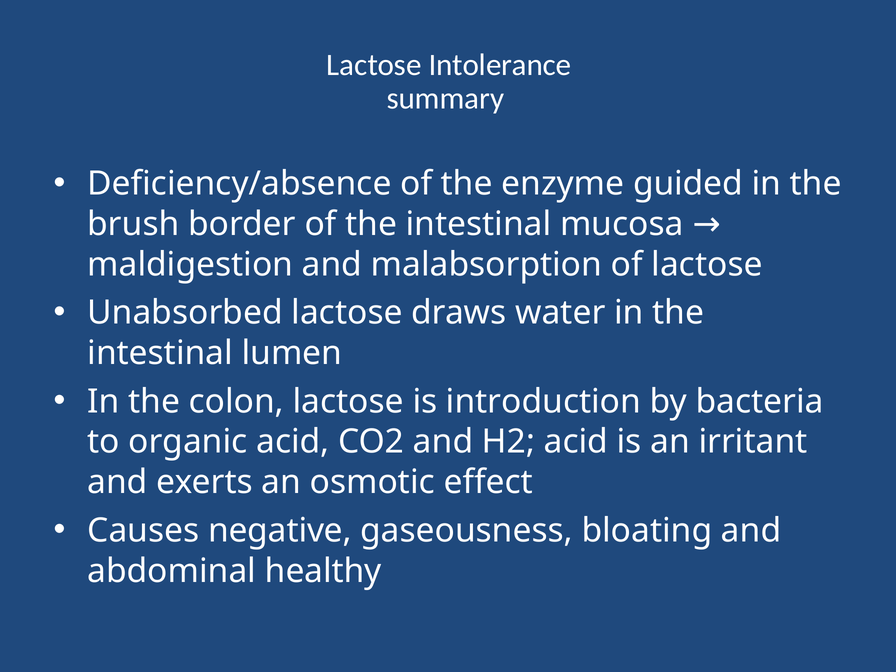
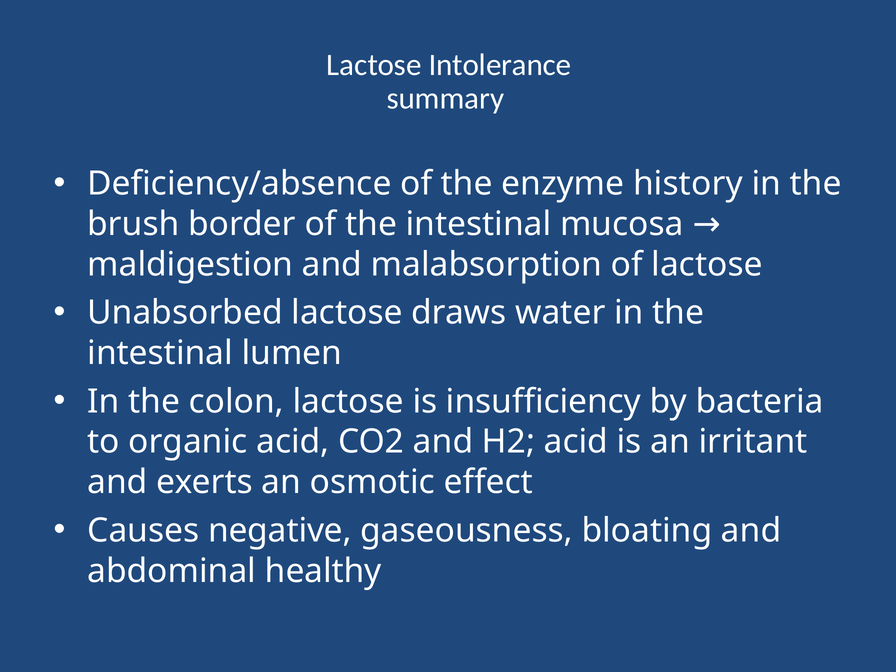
guided: guided -> history (688, 184)
introduction: introduction -> insufficiency (544, 402)
